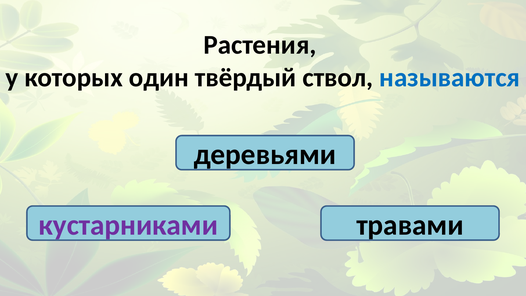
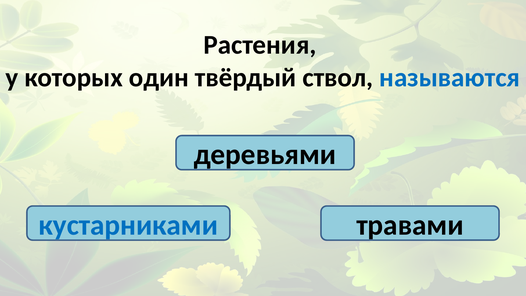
кустарниками colour: purple -> blue (128, 225)
